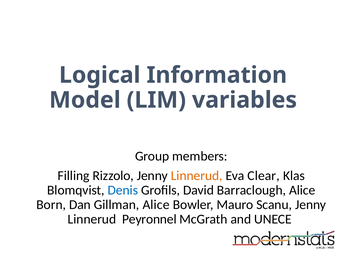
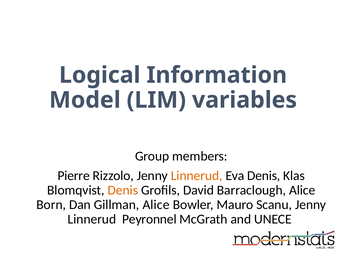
Filling: Filling -> Pierre (74, 176)
Eva Clear: Clear -> Denis (264, 176)
Denis colour: blue -> orange (123, 190)
